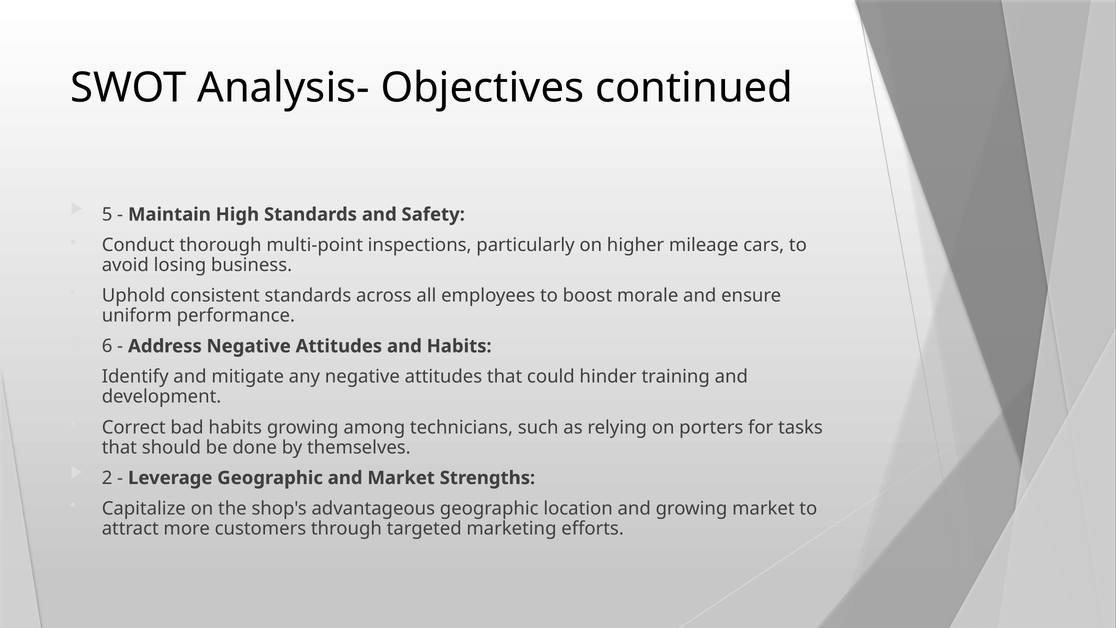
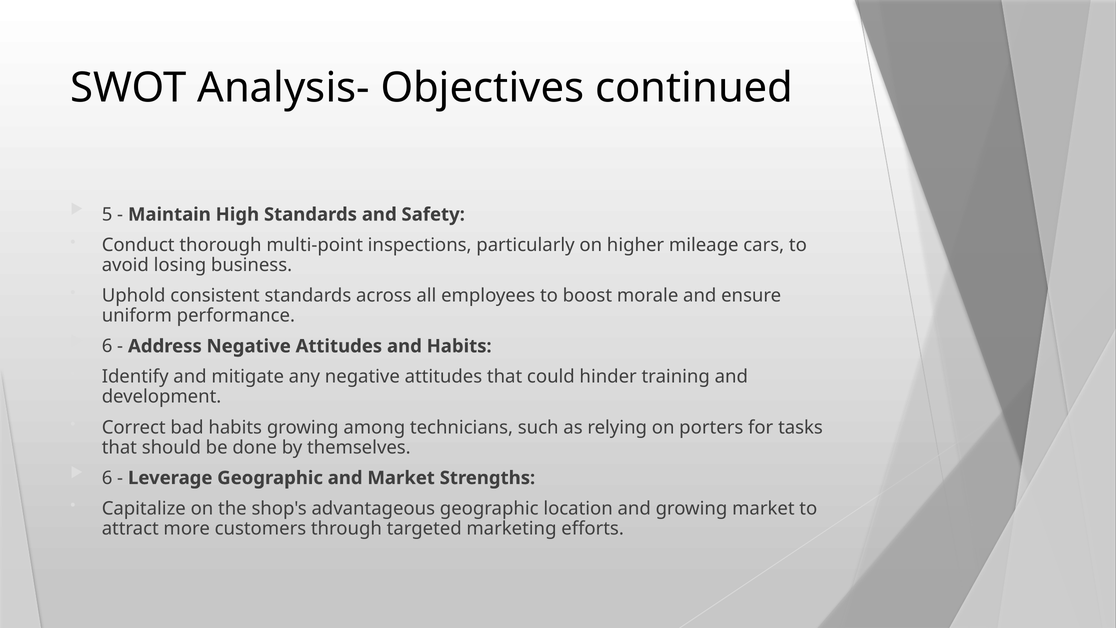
2: 2 -> 6 (107, 478)
